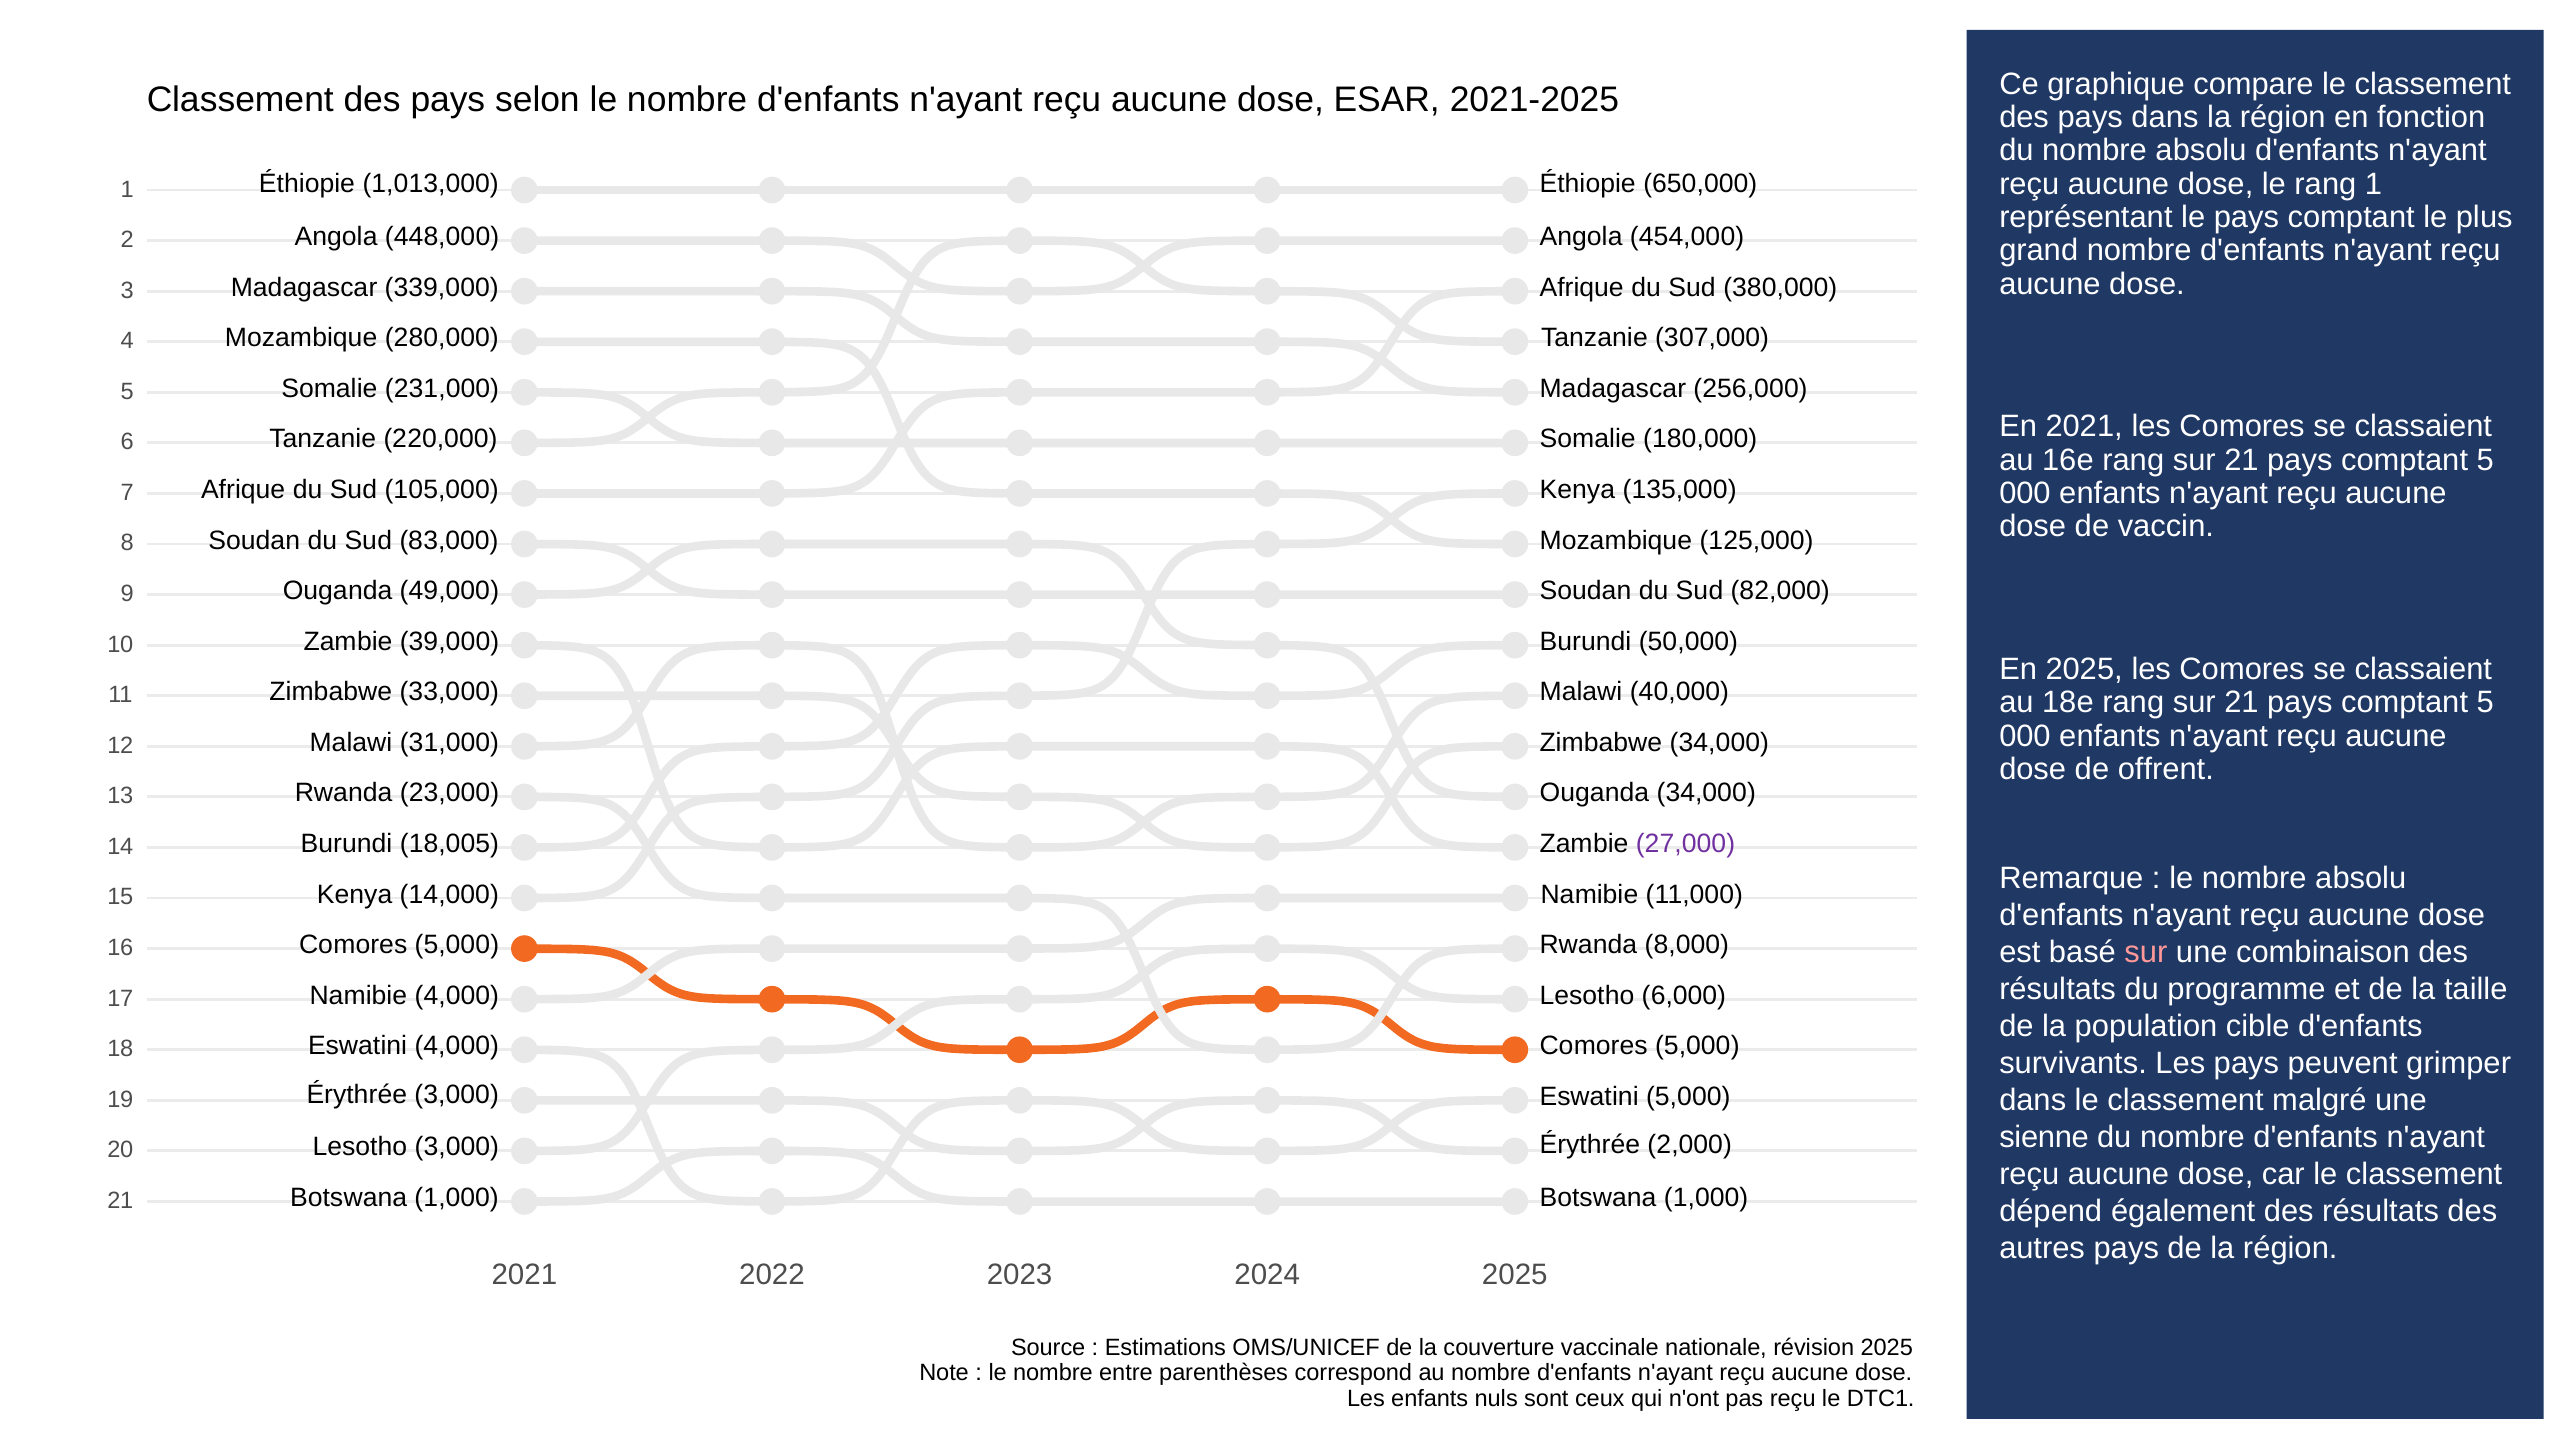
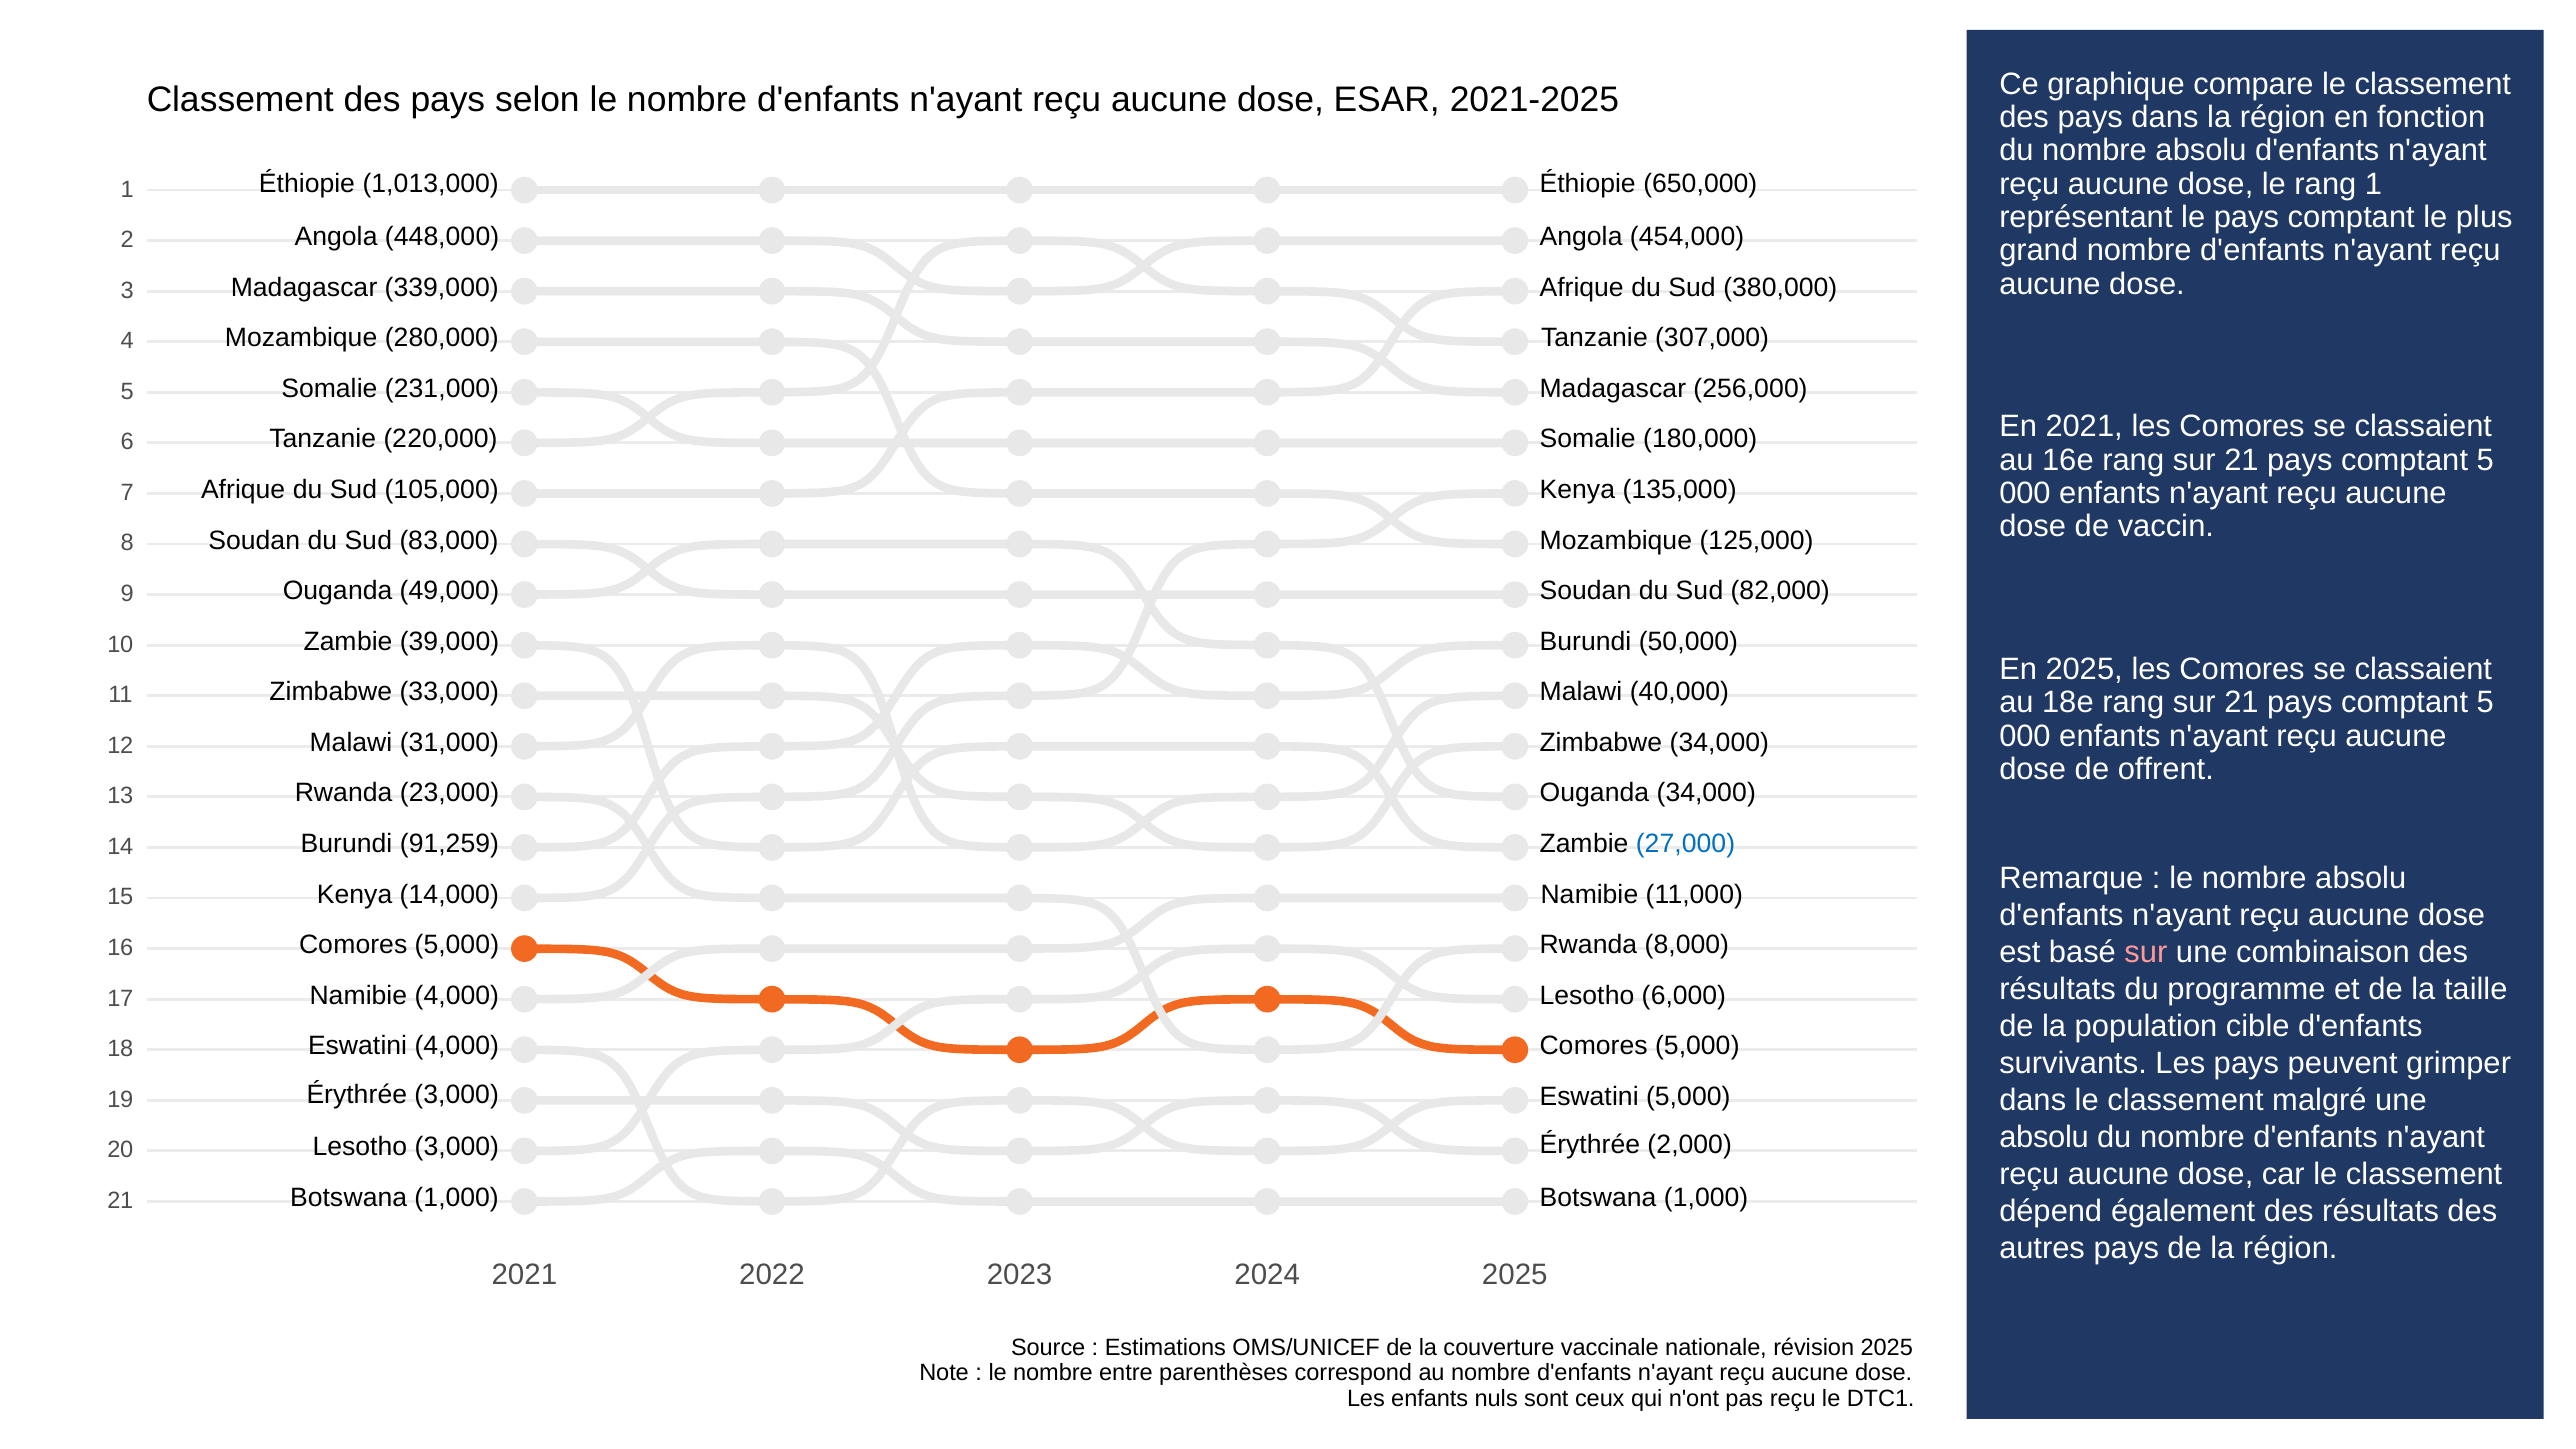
18,005: 18,005 -> 91,259 (449, 844)
27,000 colour: purple -> blue (1685, 844)
sienne: sienne -> absolu (2044, 1137)
